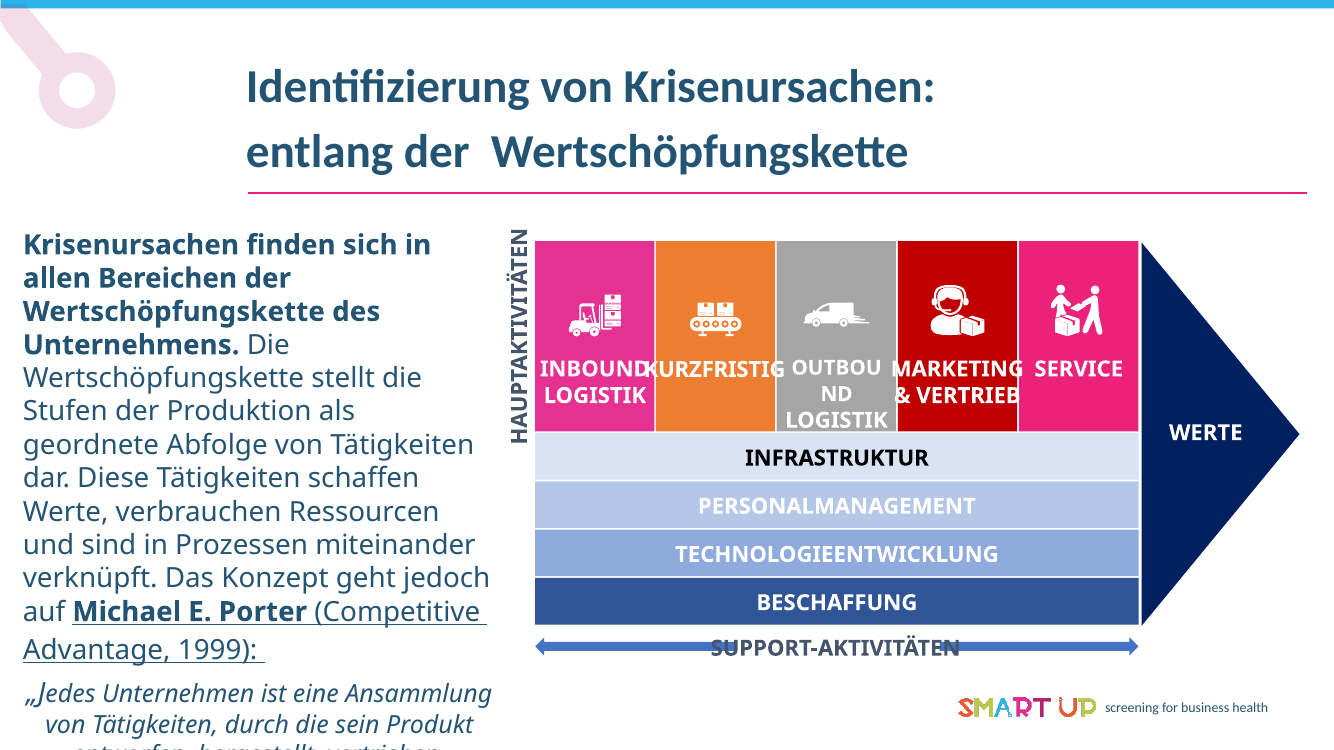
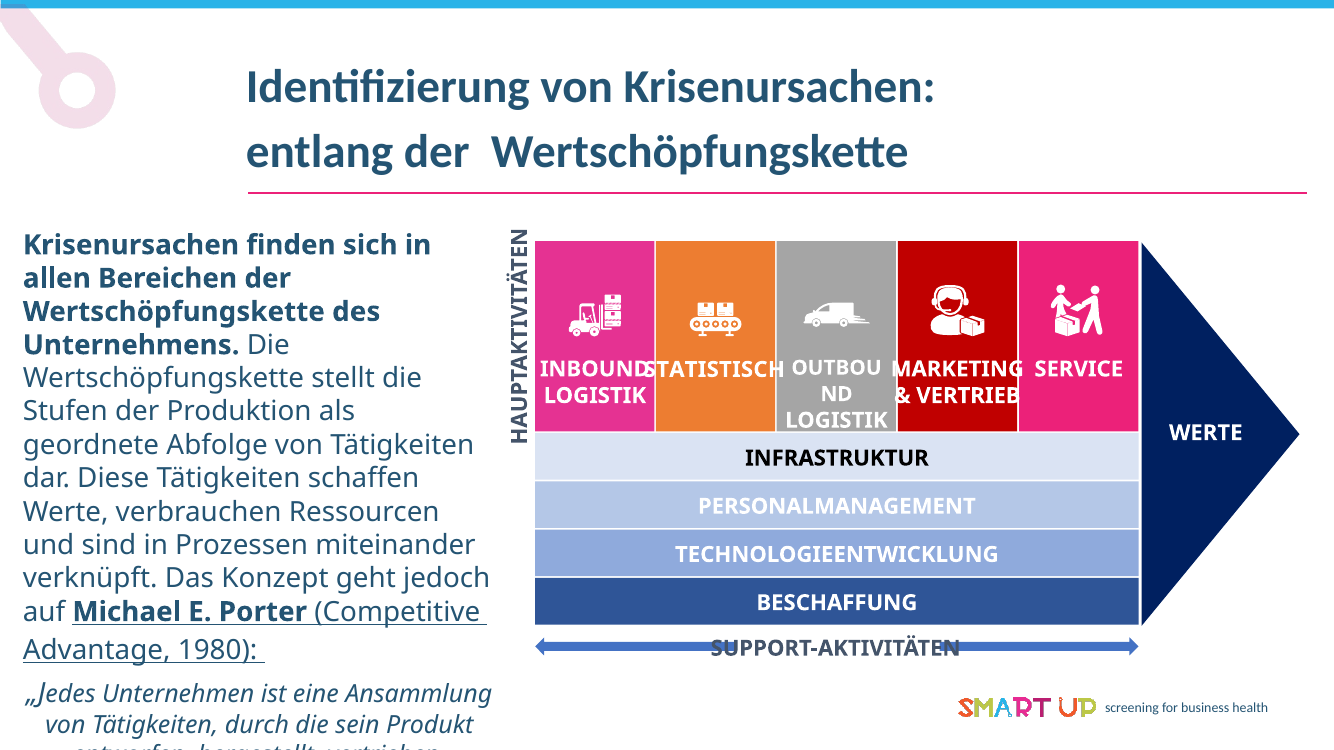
KURZFRISTIG: KURZFRISTIG -> STATISTISCH (714, 370)
1999: 1999 -> 1980 (218, 650)
